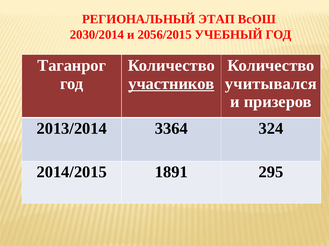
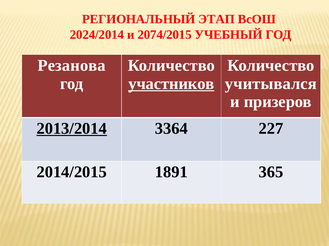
2030/2014: 2030/2014 -> 2024/2014 (97, 35)
2056/2015: 2056/2015 -> 2074/2015 (165, 35)
Таганрог: Таганрог -> Резанова (72, 66)
2013/2014 underline: none -> present (72, 129)
324: 324 -> 227 (271, 129)
295: 295 -> 365 (271, 173)
